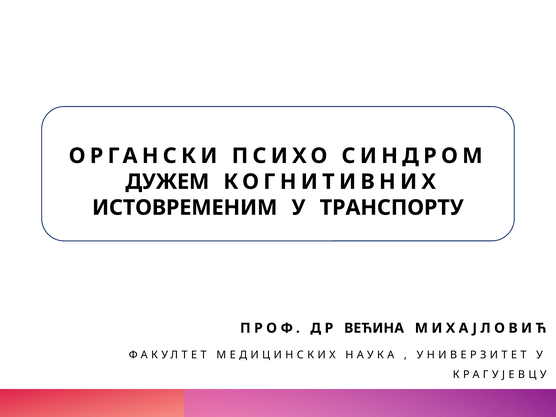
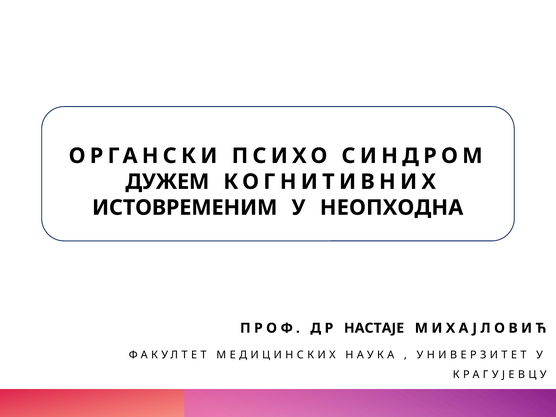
ТРАНСПОРТУ: ТРАНСПОРТУ -> НЕОПХОДНА (392, 208)
ВЕЋИНА: ВЕЋИНА -> НАСТАЈЕ (374, 328)
